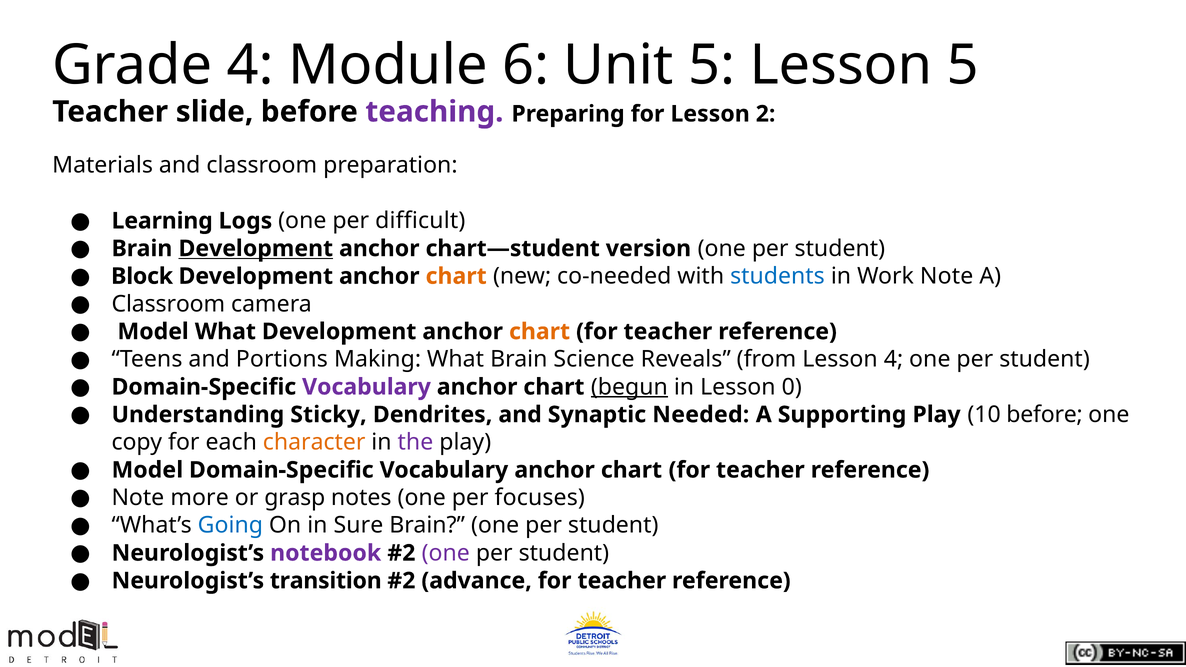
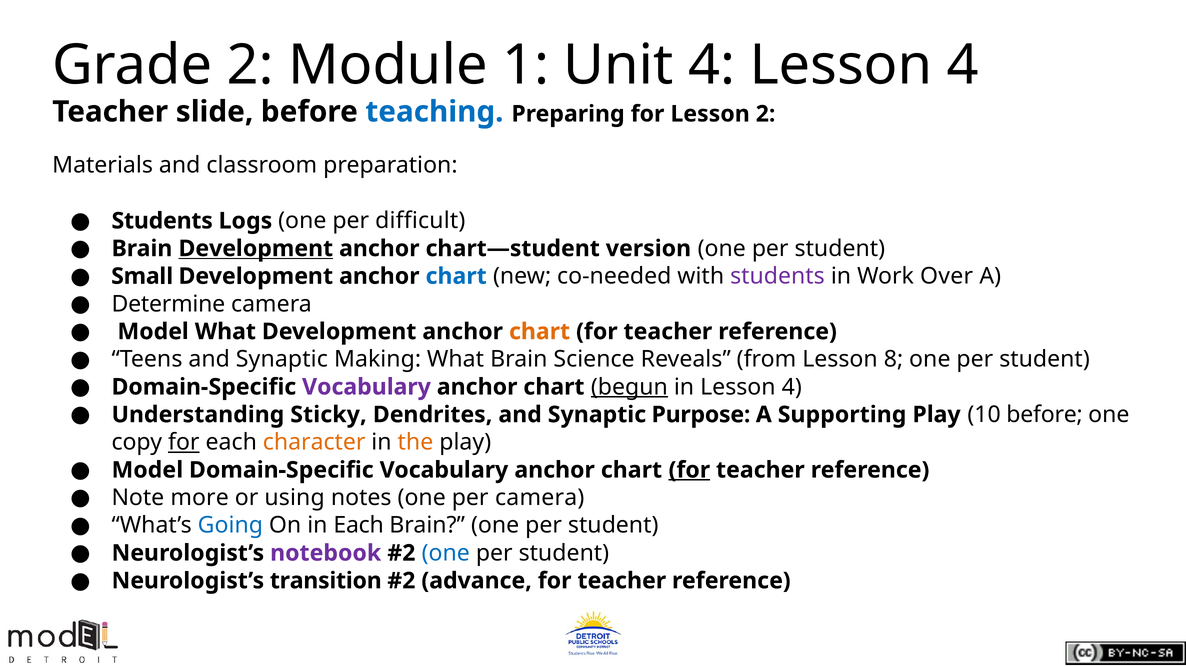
Grade 4: 4 -> 2 (250, 65)
6: 6 -> 1 (526, 65)
Unit 5: 5 -> 4 (712, 65)
5: 5 -> 4 (963, 65)
teaching colour: purple -> blue (434, 112)
Learning: Learning -> Students (162, 221)
Block: Block -> Small (142, 276)
chart colour: orange -> blue (456, 276)
students colour: blue -> purple (777, 276)
Work Note: Note -> Over (947, 276)
Classroom: Classroom -> Determine (168, 304)
Teens and Portions: Portions -> Synaptic (282, 359)
Lesson 4: 4 -> 8 (894, 359)
in Lesson 0: 0 -> 4 (792, 387)
Needed: Needed -> Purpose (701, 415)
for underline: none -> present (184, 442)
the colour: purple -> orange (415, 442)
for underline: none -> present (689, 470)
grasp: grasp -> using (295, 498)
per focuses: focuses -> camera (540, 498)
in Sure: Sure -> Each (359, 525)
one colour: purple -> blue (446, 553)
